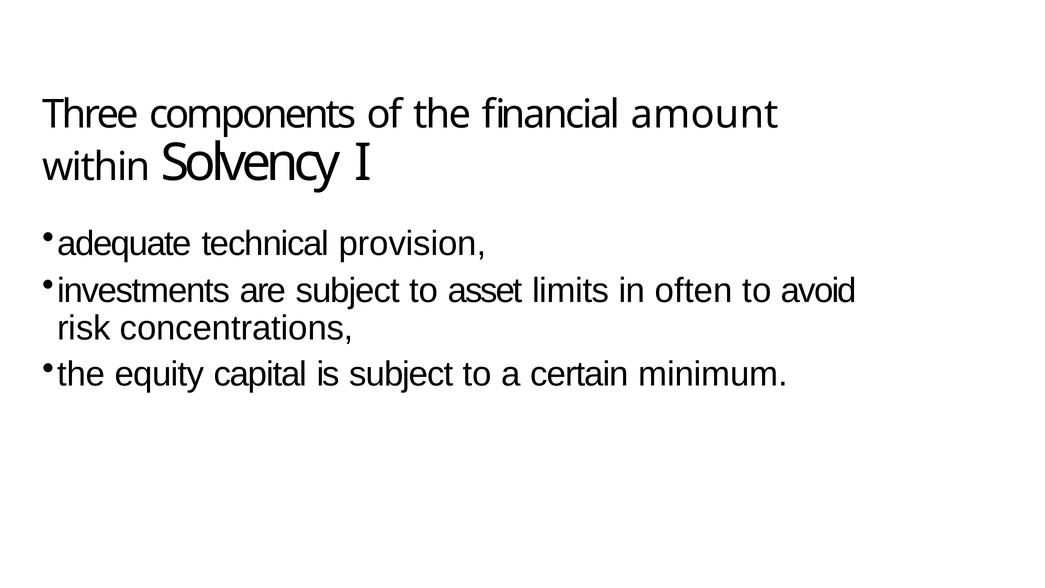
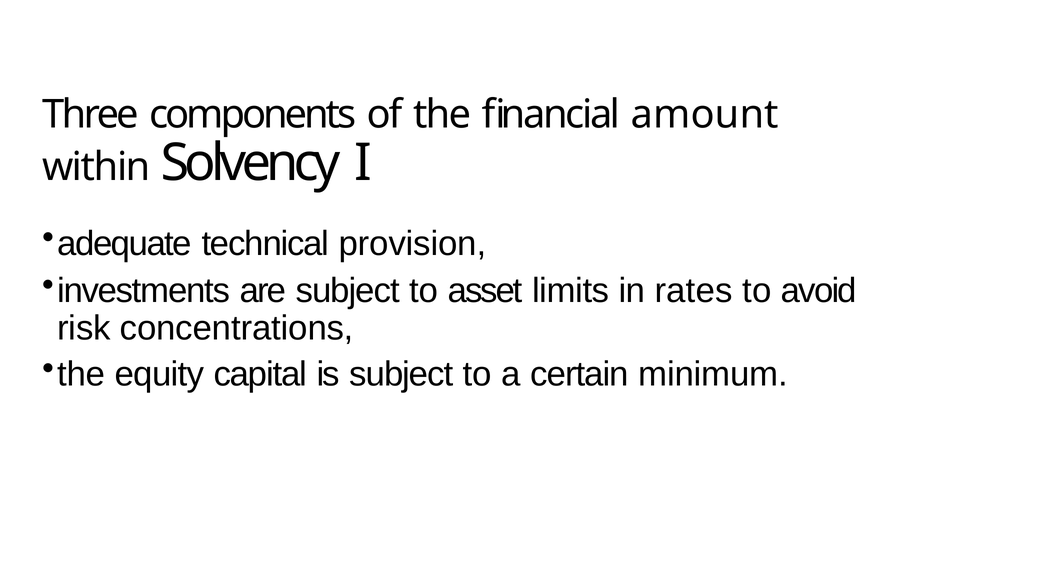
often: often -> rates (694, 291)
